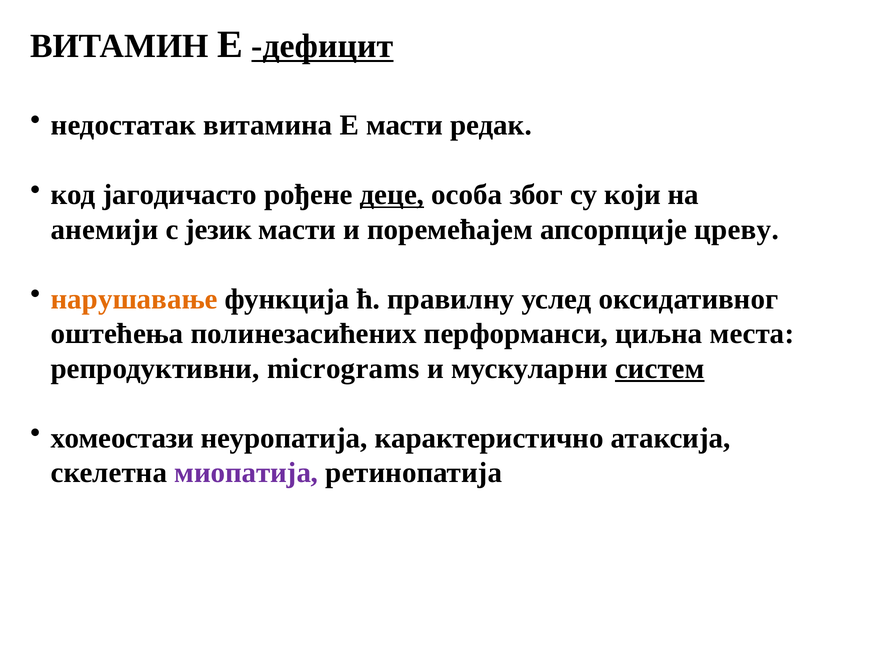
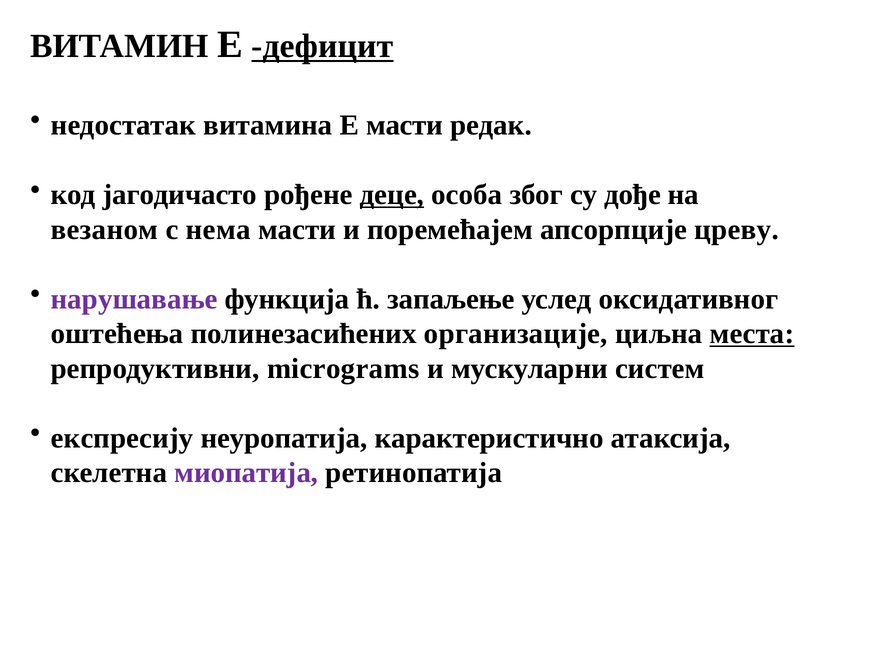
који: који -> дође (633, 195)
анемији: анемији -> везаном (105, 230)
језик: језик -> нема (218, 230)
нарушавање colour: orange -> purple (134, 299)
правилну: правилну -> запаљење (451, 299)
перформанси: перформанси -> организације (516, 334)
места underline: none -> present (752, 334)
систем underline: present -> none (660, 369)
хомеостази: хомеостази -> експресију (122, 438)
